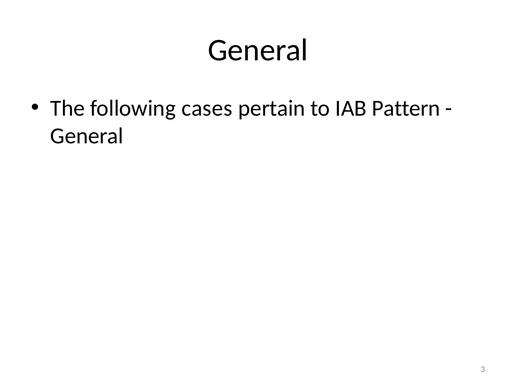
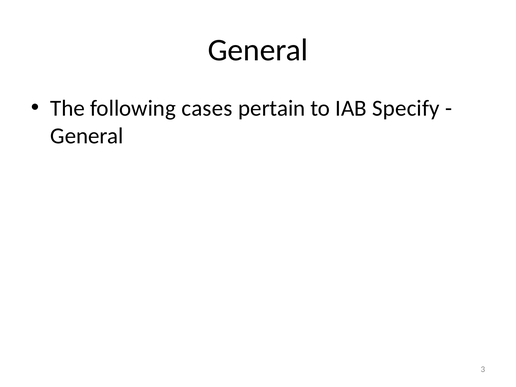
Pattern: Pattern -> Specify (406, 108)
